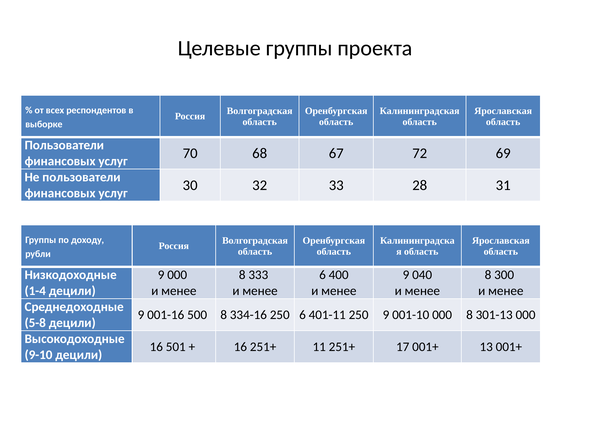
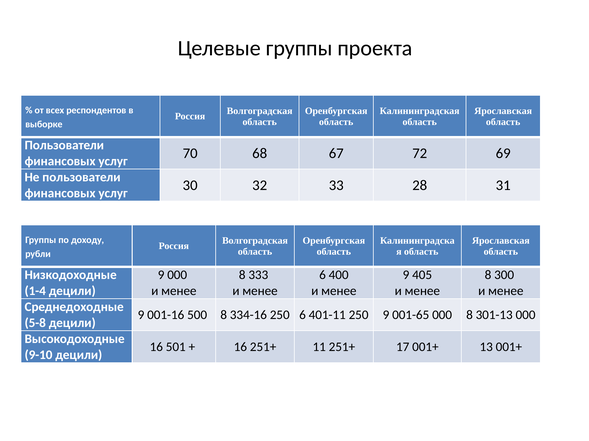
040: 040 -> 405 (422, 275)
001-10: 001-10 -> 001-65 (411, 315)
